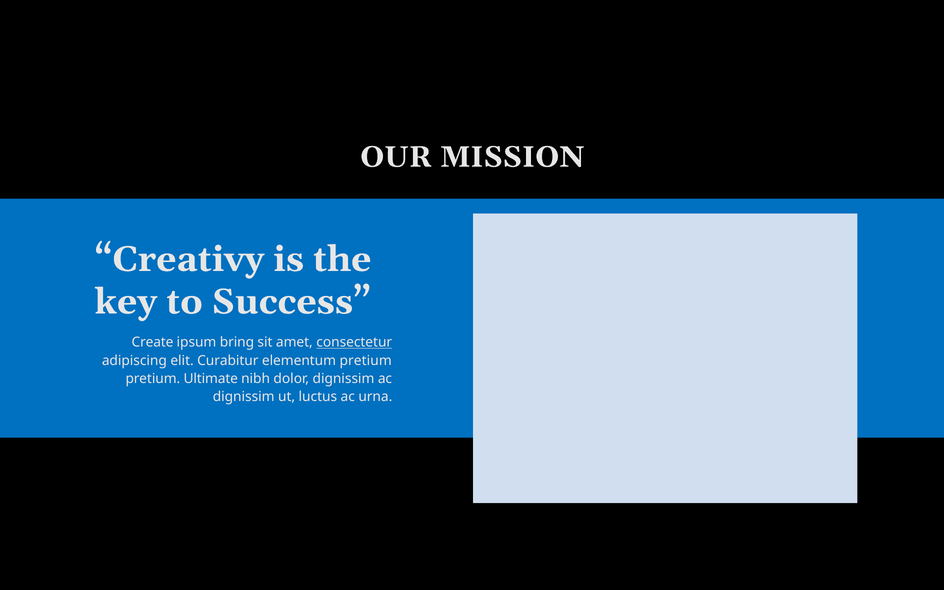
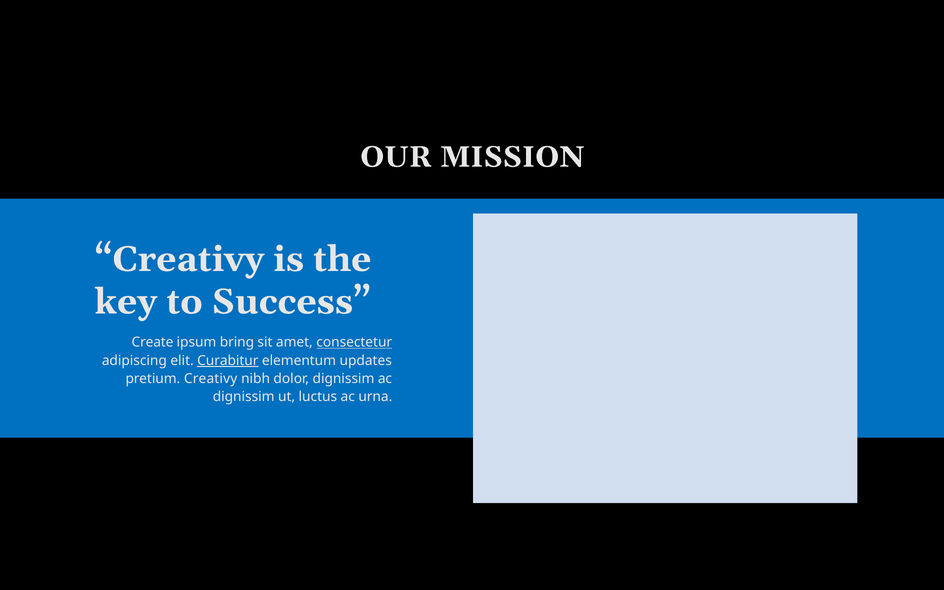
Curabitur underline: none -> present (228, 361)
elementum pretium: pretium -> updates (366, 361)
pretium Ultimate: Ultimate -> Creativy (211, 379)
